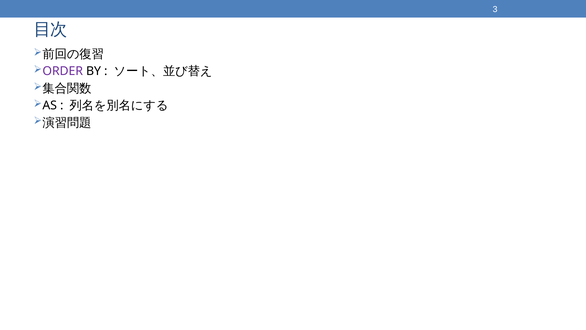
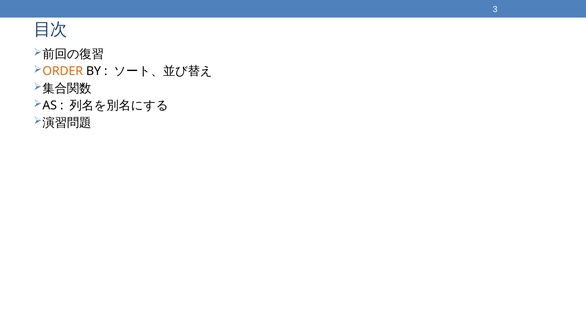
ORDER colour: purple -> orange (63, 71)
